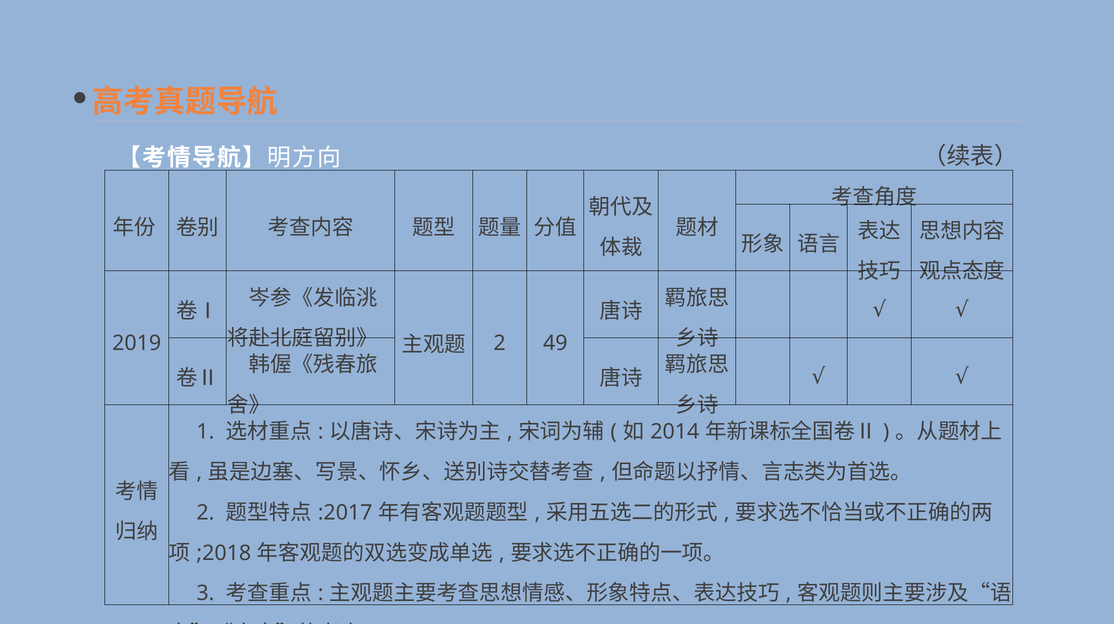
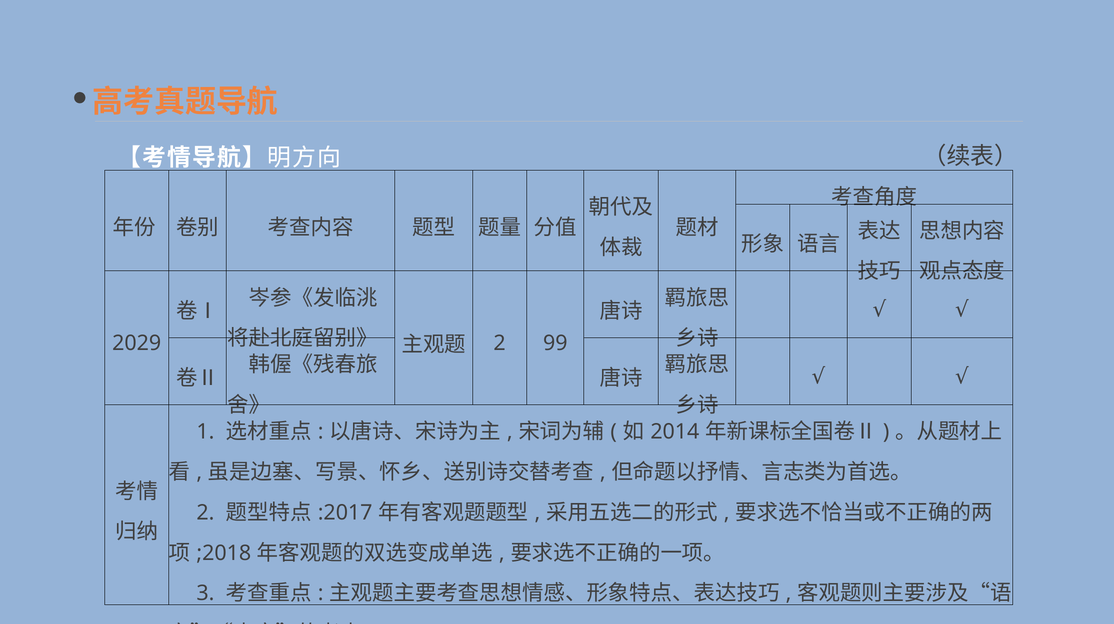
49: 49 -> 99 (555, 344)
2019: 2019 -> 2029 (137, 344)
